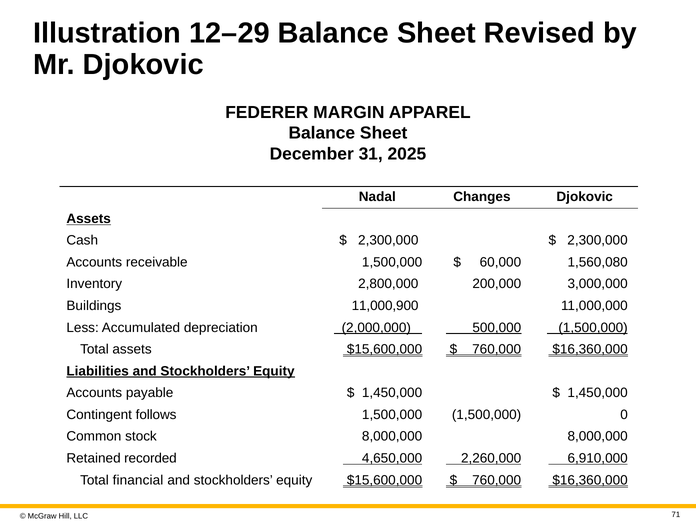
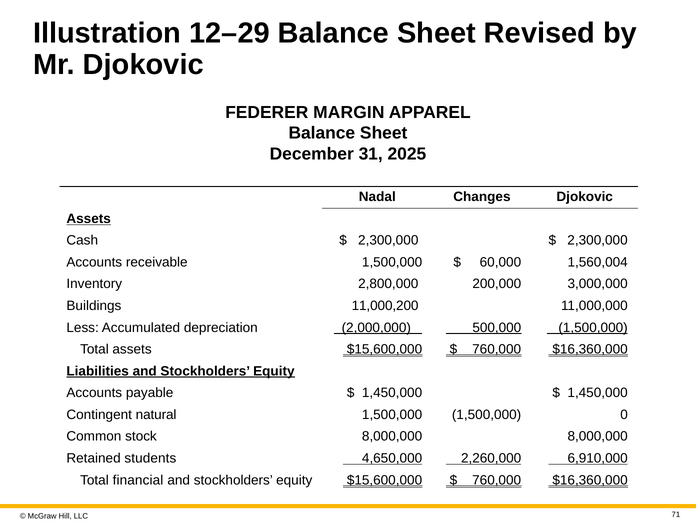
1,560,080: 1,560,080 -> 1,560,004 (598, 262)
11,000,900: 11,000,900 -> 11,000,200 (385, 306)
follows: follows -> natural (156, 415)
recorded: recorded -> students (150, 458)
